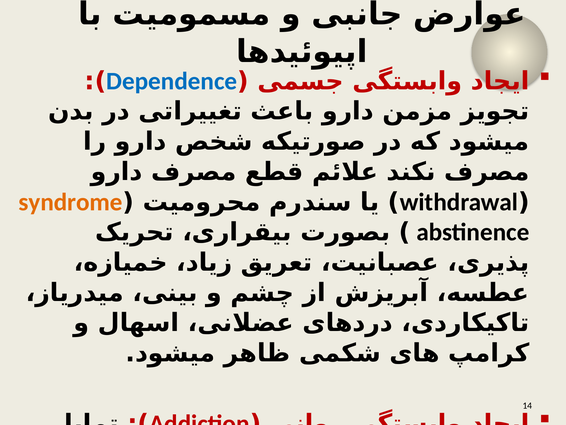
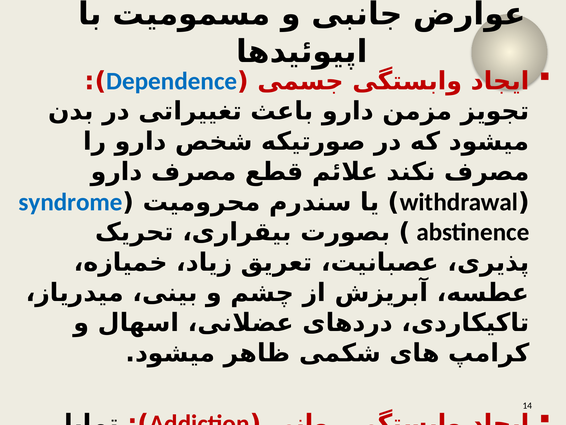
syndrome colour: orange -> blue (71, 202)
